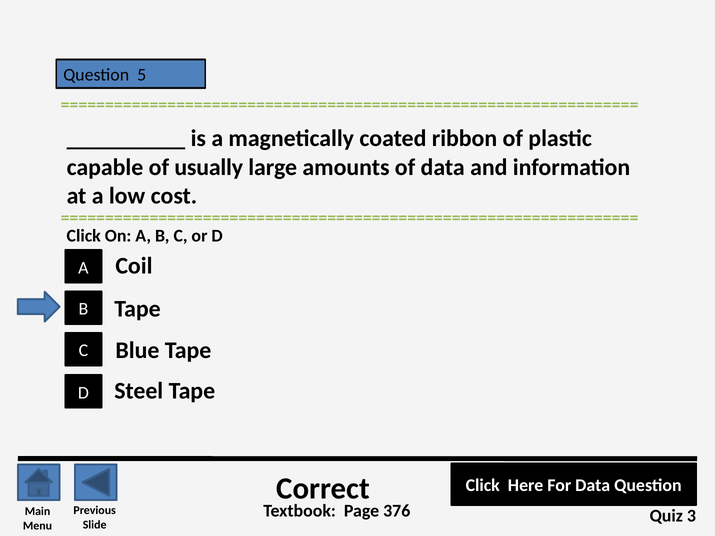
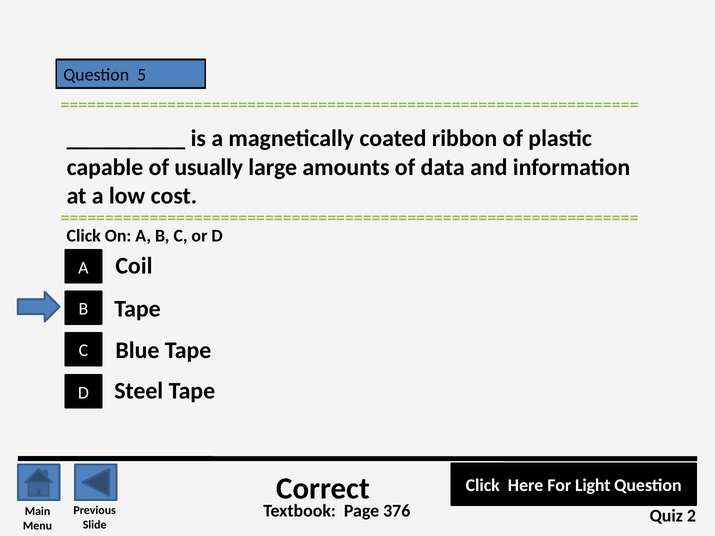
For Data: Data -> Light (593, 486)
3: 3 -> 2 (691, 516)
